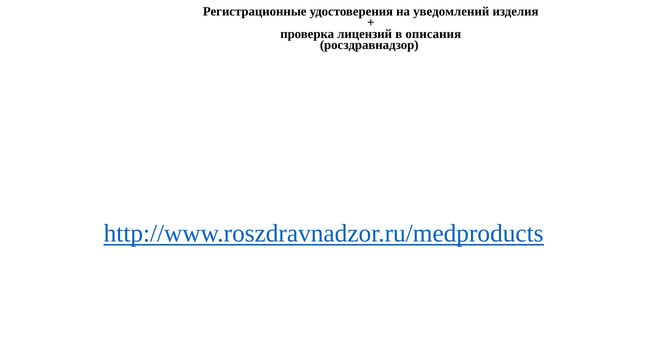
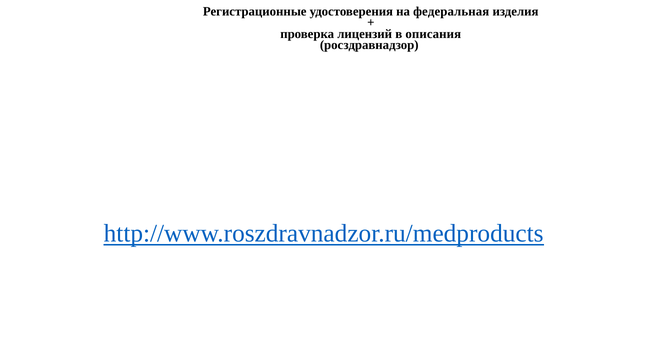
уведомлений: уведомлений -> федеральная (451, 12)
